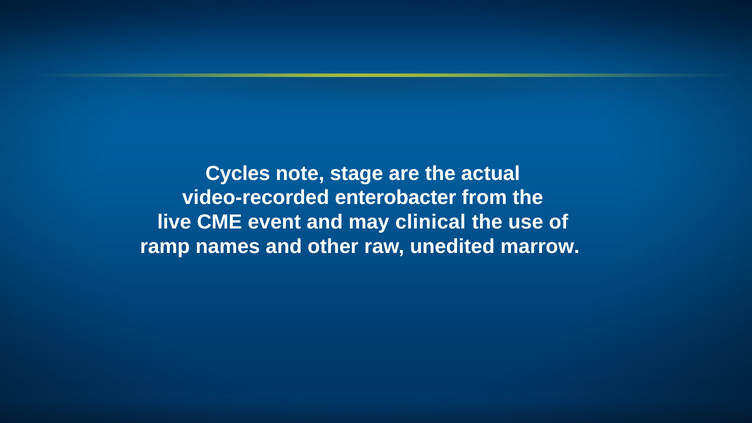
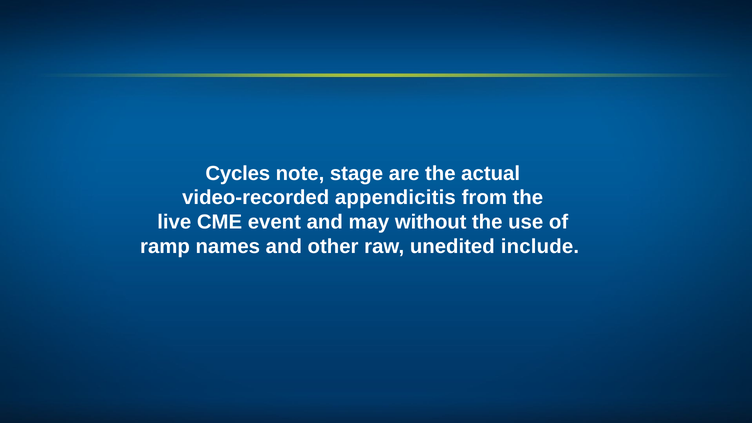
enterobacter: enterobacter -> appendicitis (395, 198)
clinical: clinical -> without (431, 222)
marrow: marrow -> include (540, 247)
